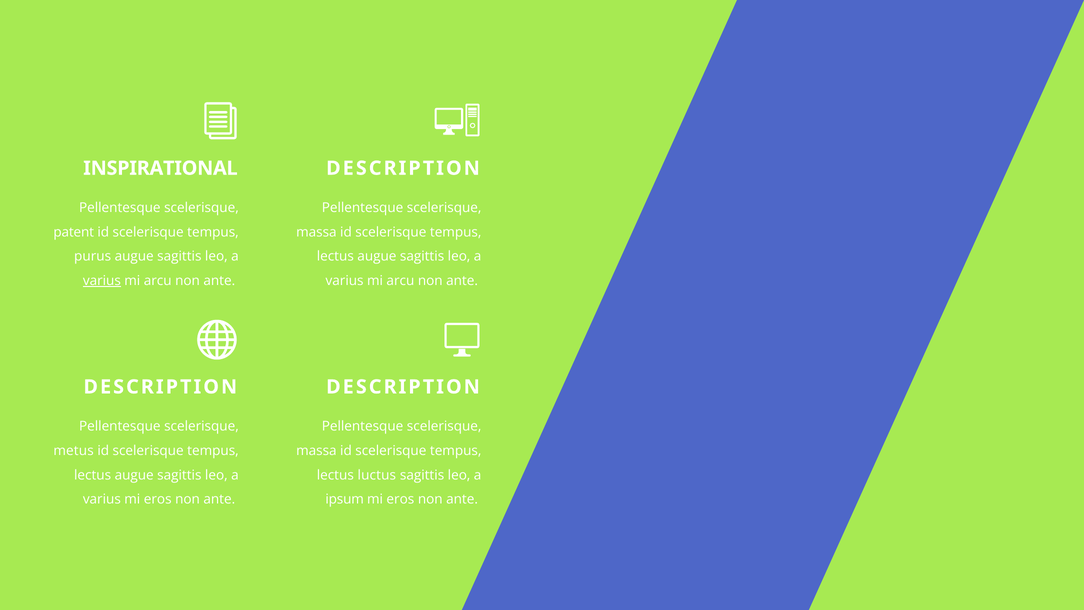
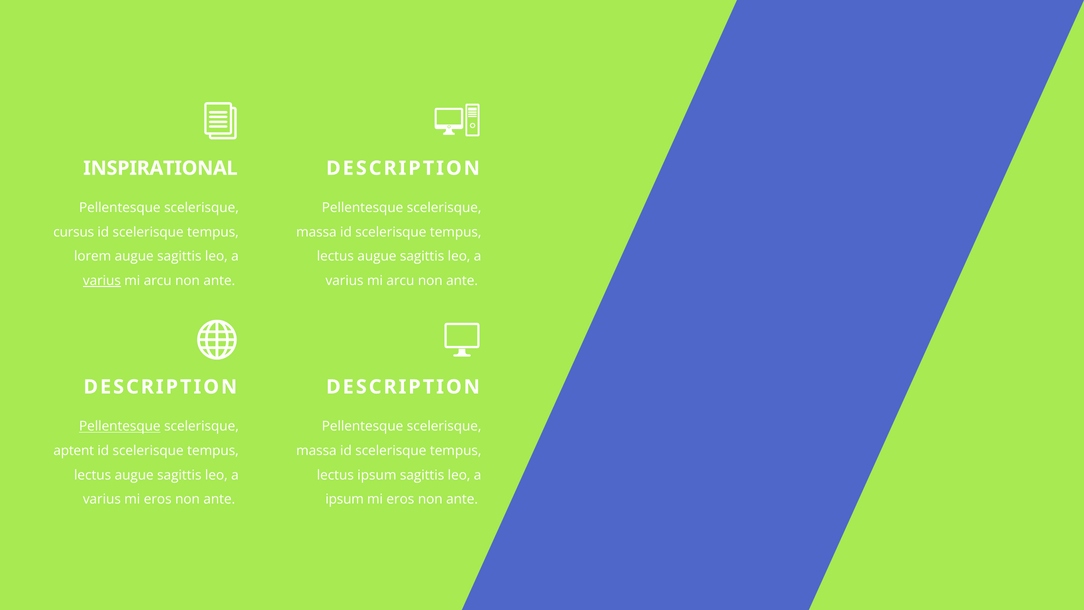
patent: patent -> cursus (74, 232)
purus: purus -> lorem (93, 256)
Pellentesque underline: none -> present (120, 426)
metus: metus -> aptent (74, 451)
lectus luctus: luctus -> ipsum (377, 475)
